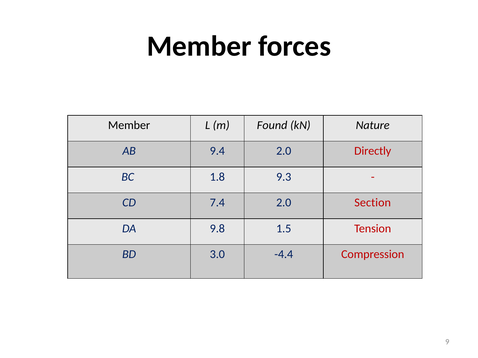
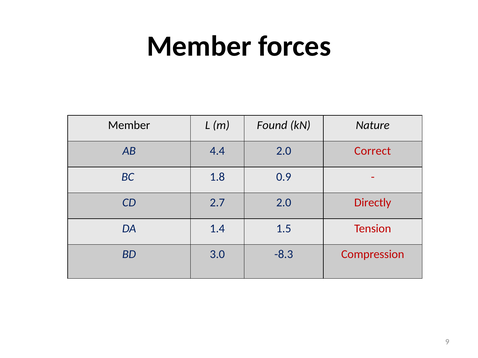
9.4: 9.4 -> 4.4 (217, 151)
Directly: Directly -> Correct (373, 151)
9.3: 9.3 -> 0.9 (284, 177)
7.4: 7.4 -> 2.7 (217, 203)
Section: Section -> Directly (373, 203)
9.8: 9.8 -> 1.4 (217, 229)
-4.4: -4.4 -> -8.3 (284, 255)
